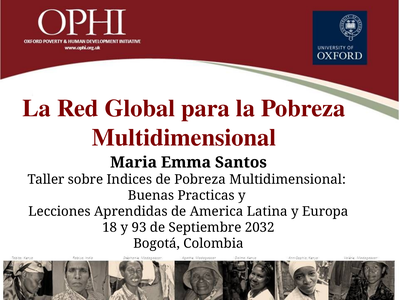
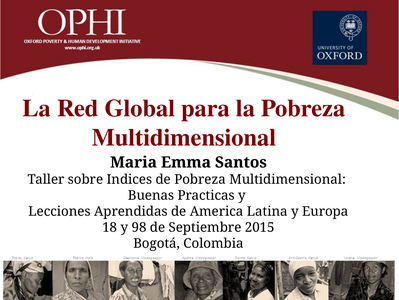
93: 93 -> 98 (139, 227)
2032: 2032 -> 2015 (260, 227)
